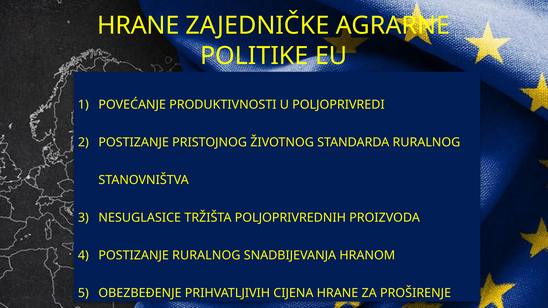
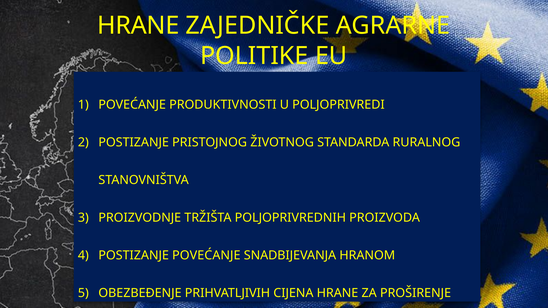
NESUGLASICE: NESUGLASICE -> PROIZVODNJE (140, 218)
POSTIZANJE RURALNOG: RURALNOG -> POVEĆANJE (206, 255)
